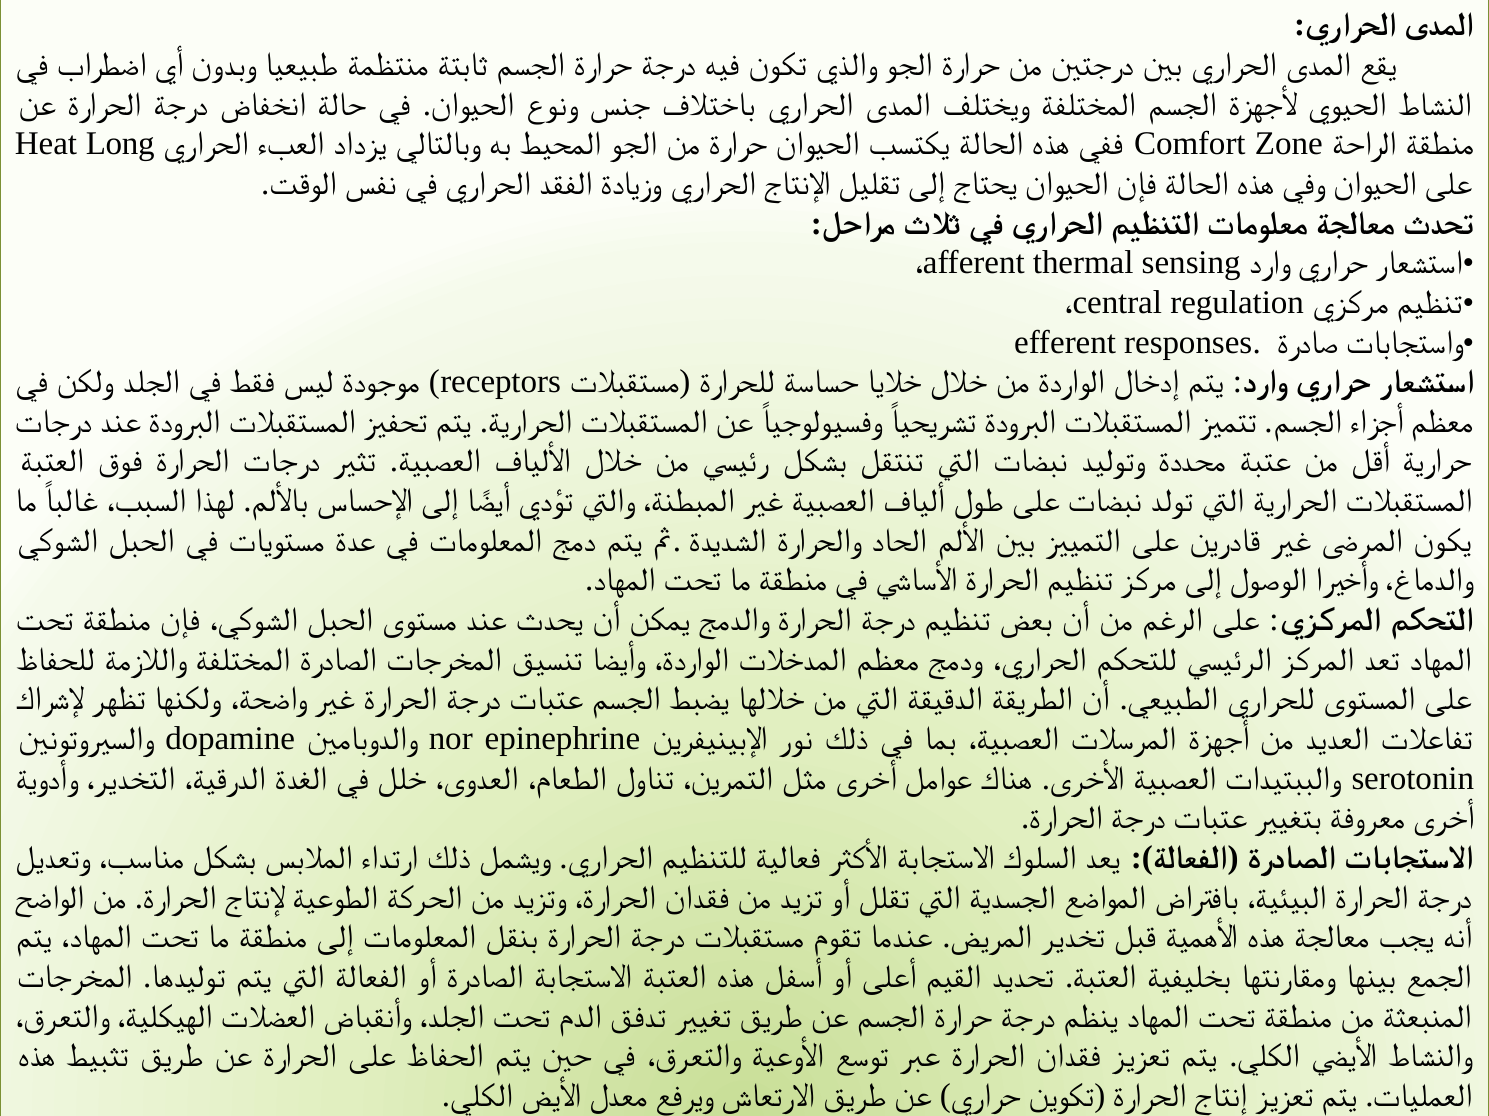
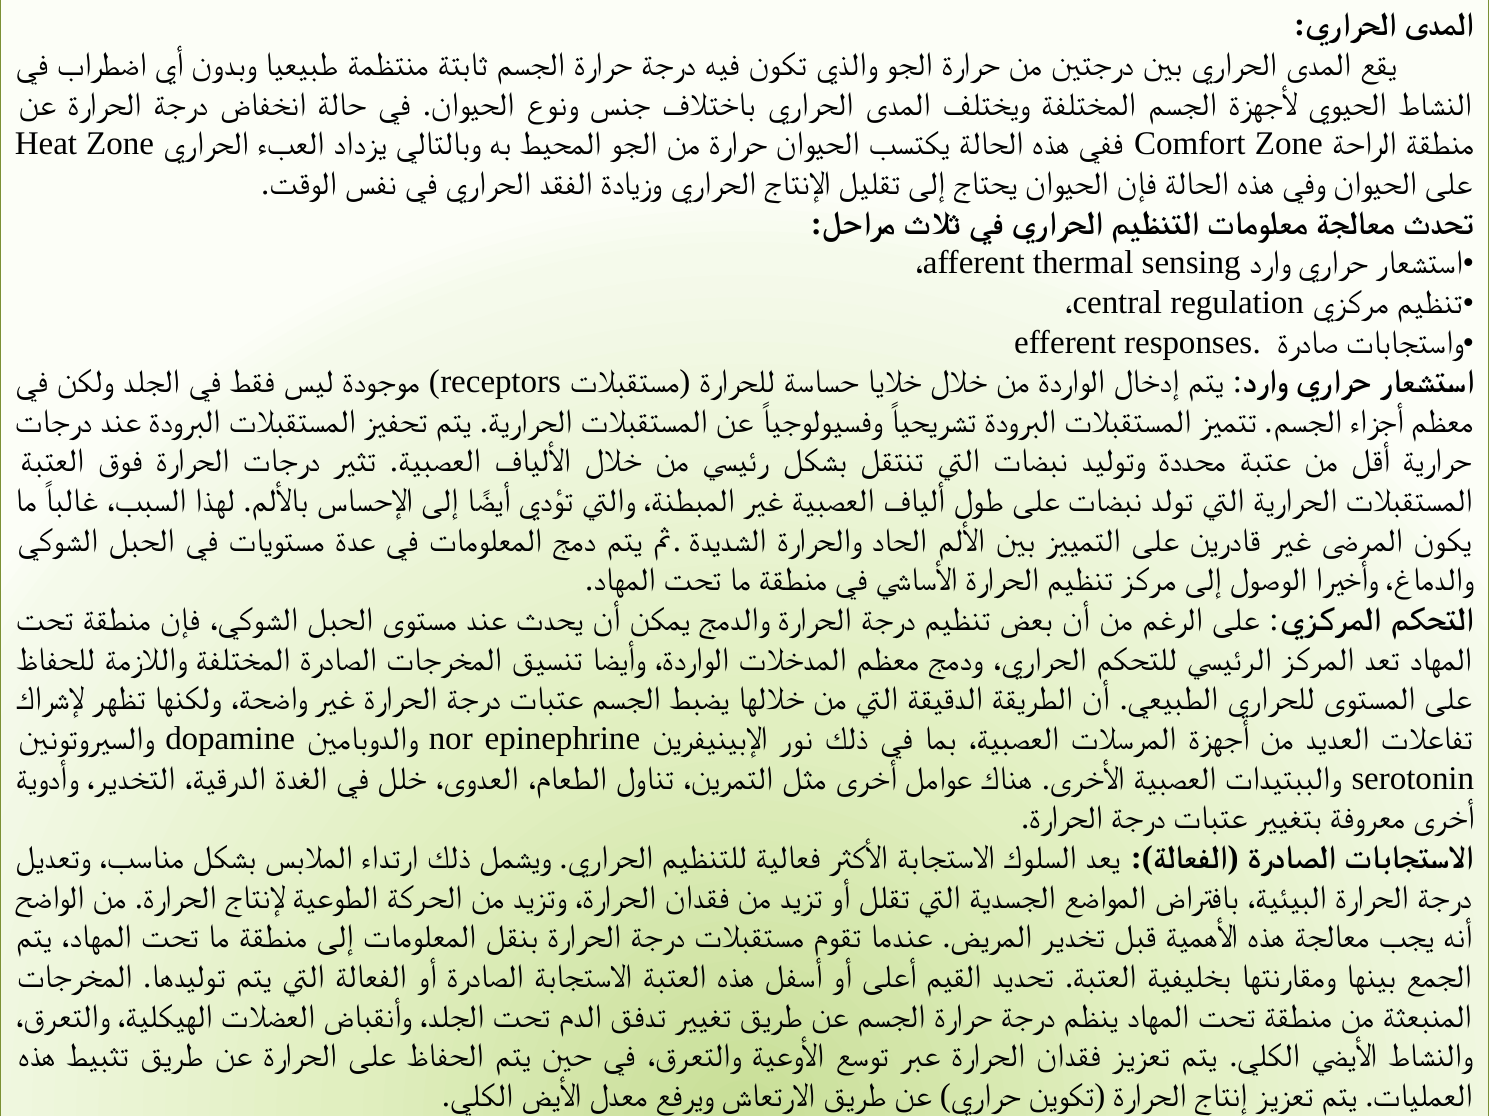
Heat Long: Long -> Zone (120, 144)
